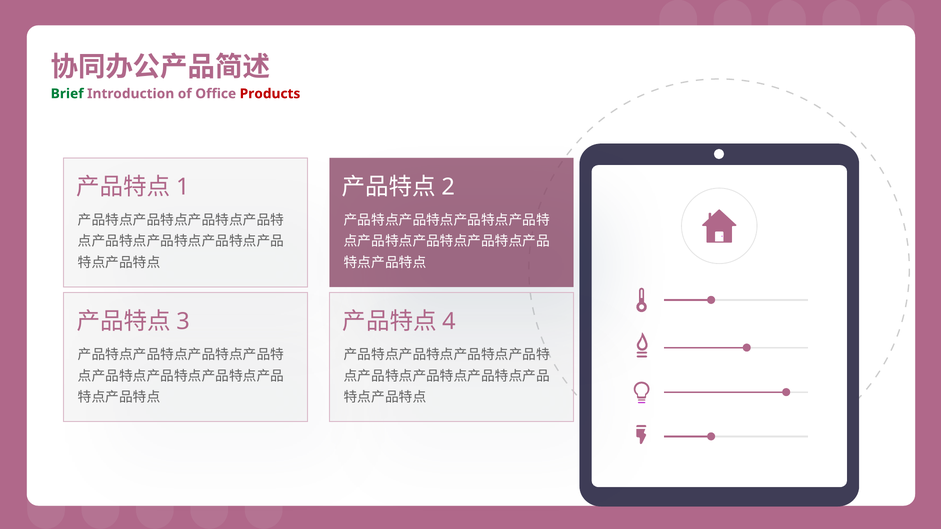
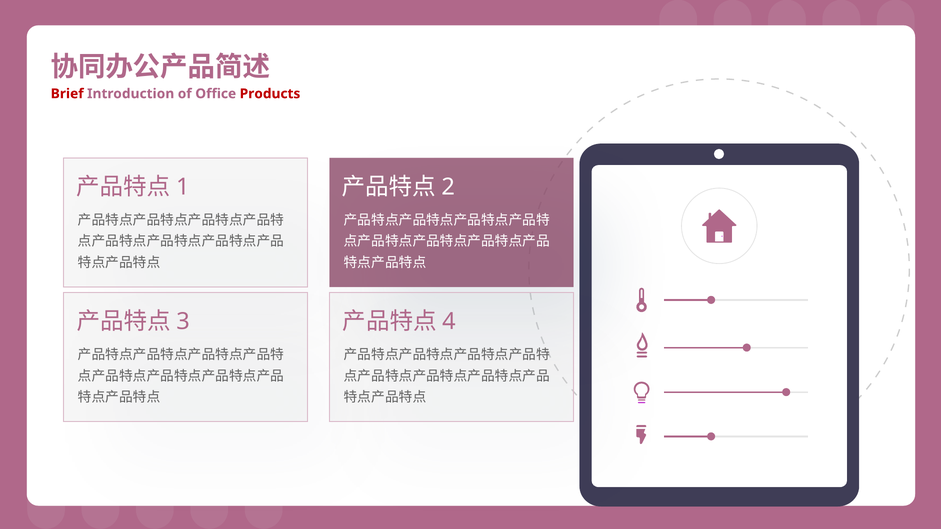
Brief colour: green -> red (67, 94)
